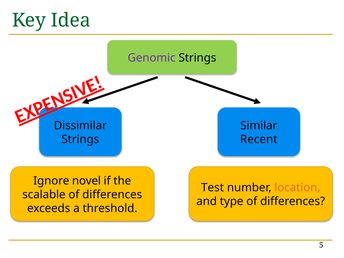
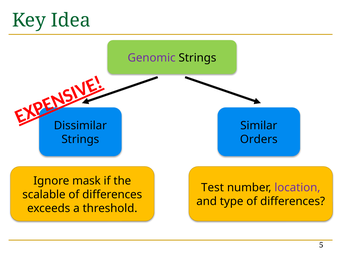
Recent: Recent -> Orders (259, 139)
novel: novel -> mask (86, 181)
location colour: orange -> purple (297, 188)
